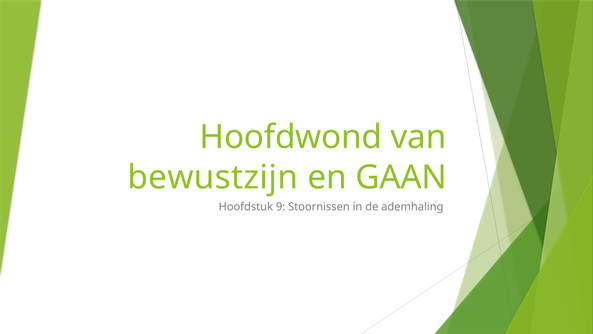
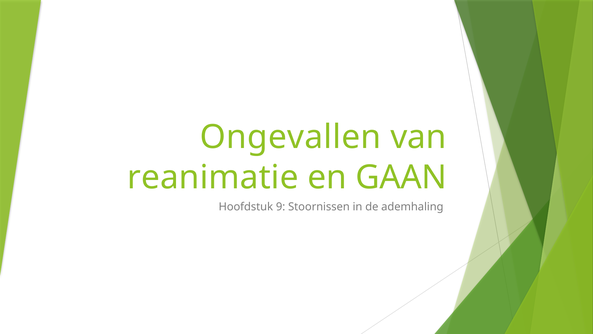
Hoofdwond: Hoofdwond -> Ongevallen (290, 137)
bewustzijn: bewustzijn -> reanimatie (213, 177)
